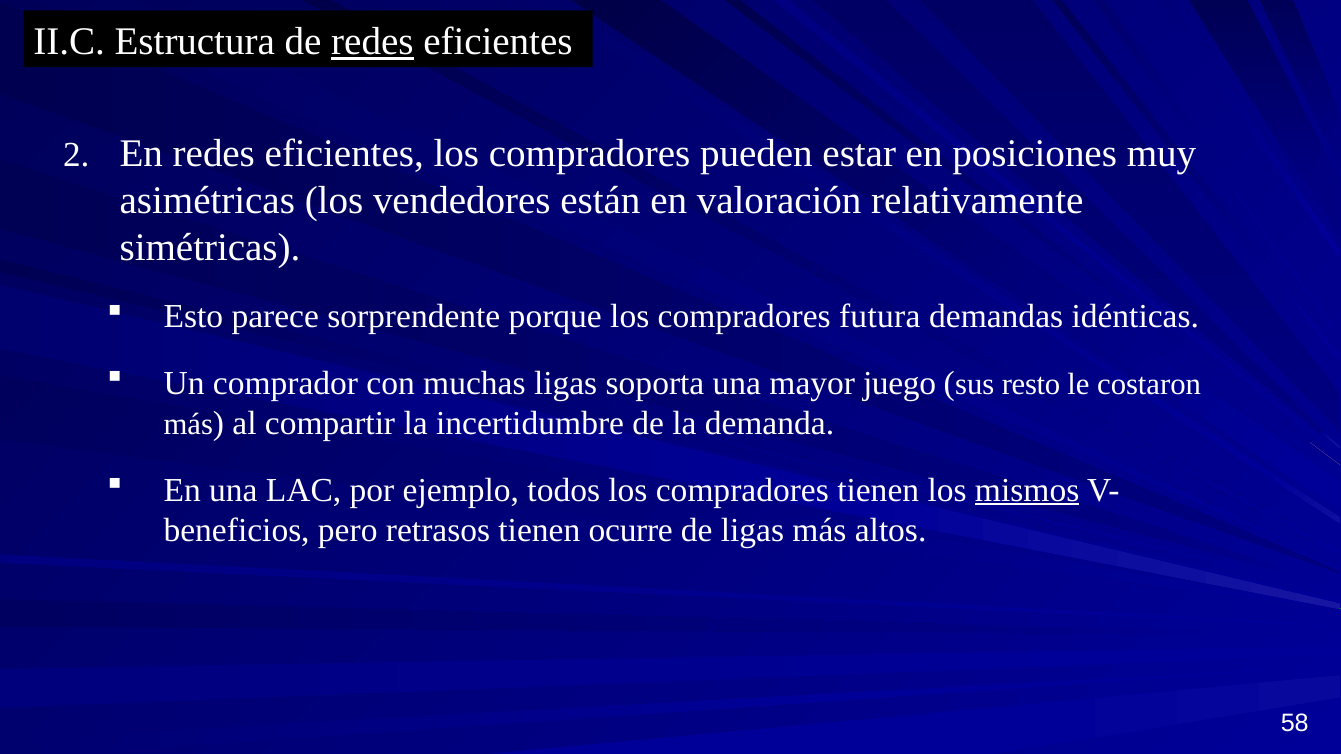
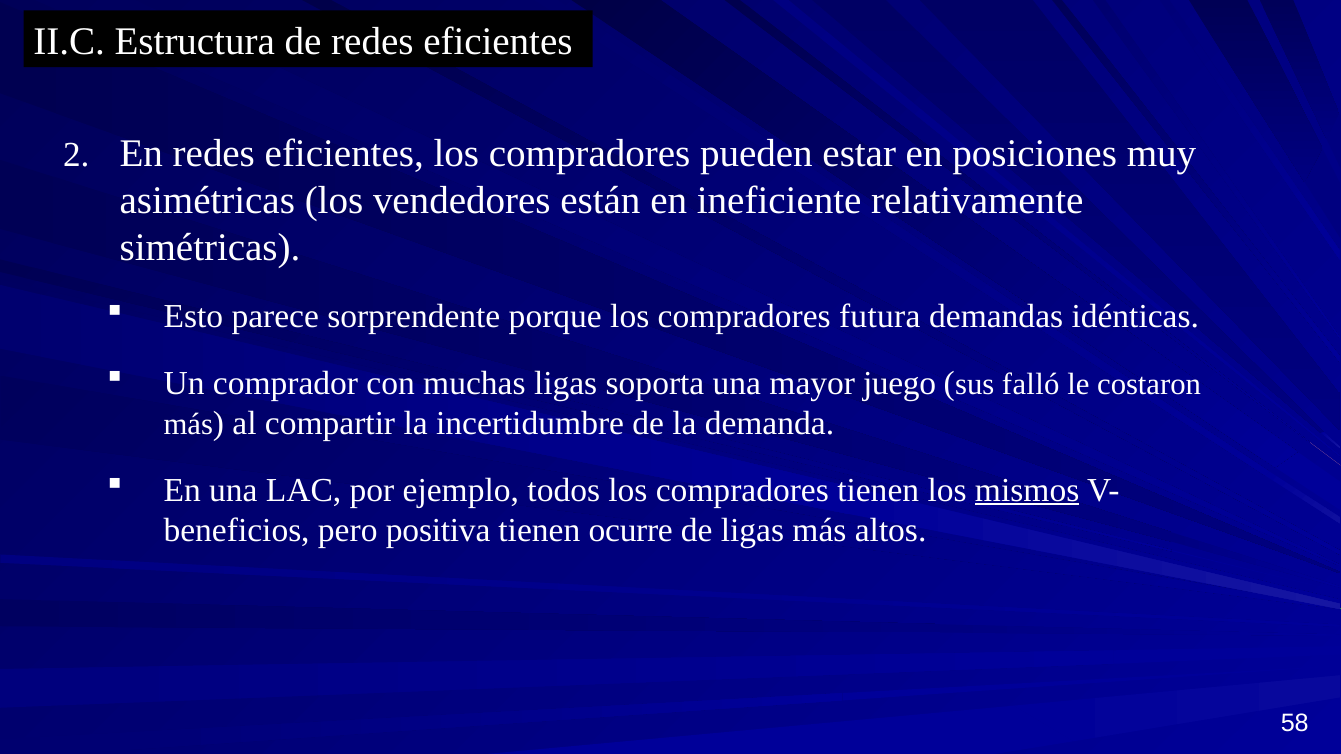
redes underline: present -> none (372, 42)
valoración: valoración -> ineficiente (779, 201)
resto: resto -> falló (1031, 384)
retrasos: retrasos -> positiva (438, 530)
